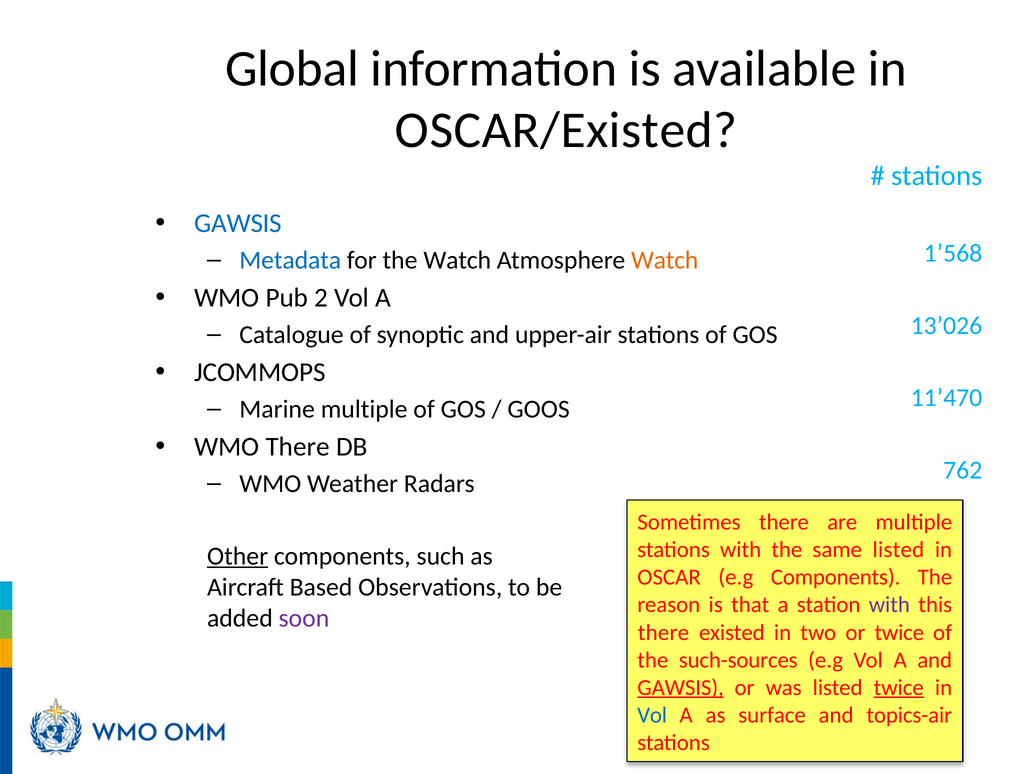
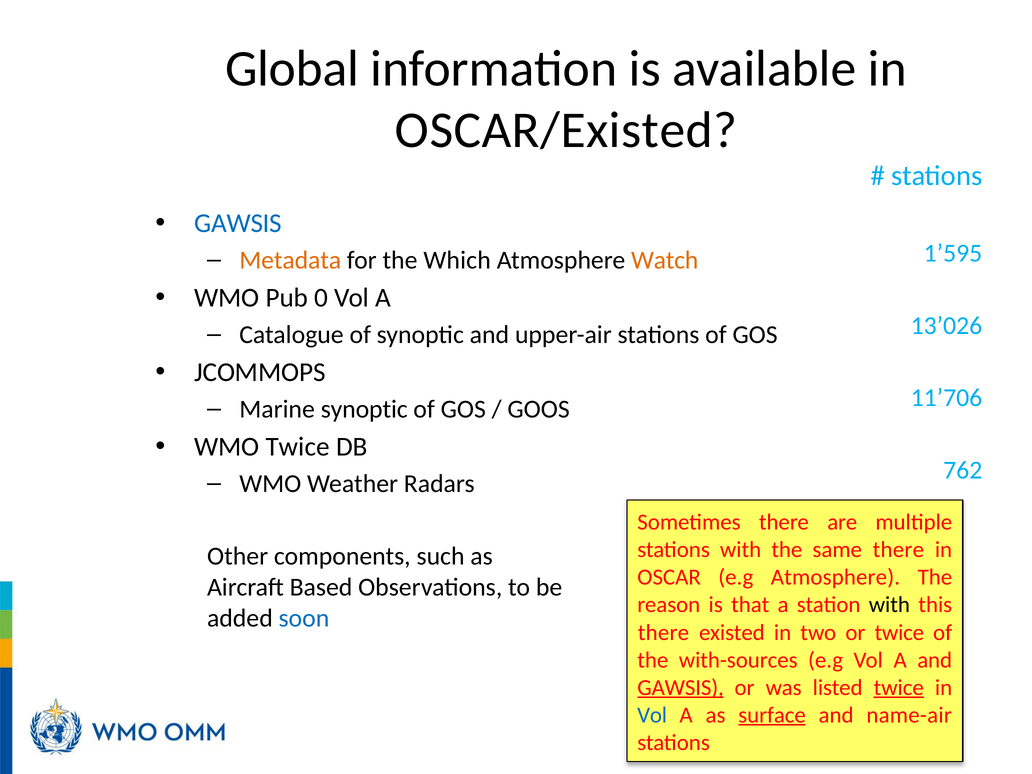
1’568: 1’568 -> 1’595 (953, 253)
Metadata colour: blue -> orange (290, 260)
the Watch: Watch -> Which (457, 260)
2: 2 -> 0 (321, 298)
11’470: 11’470 -> 11’706 (946, 398)
Marine multiple: multiple -> synoptic (364, 409)
WMO There: There -> Twice (298, 447)
same listed: listed -> there (898, 550)
Other underline: present -> none (238, 556)
e.g Components: Components -> Atmosphere (835, 577)
with colour: purple -> black (889, 605)
soon colour: purple -> blue (304, 618)
such-sources: such-sources -> with-sources (738, 660)
surface underline: none -> present (772, 715)
topics-air: topics-air -> name-air (909, 715)
